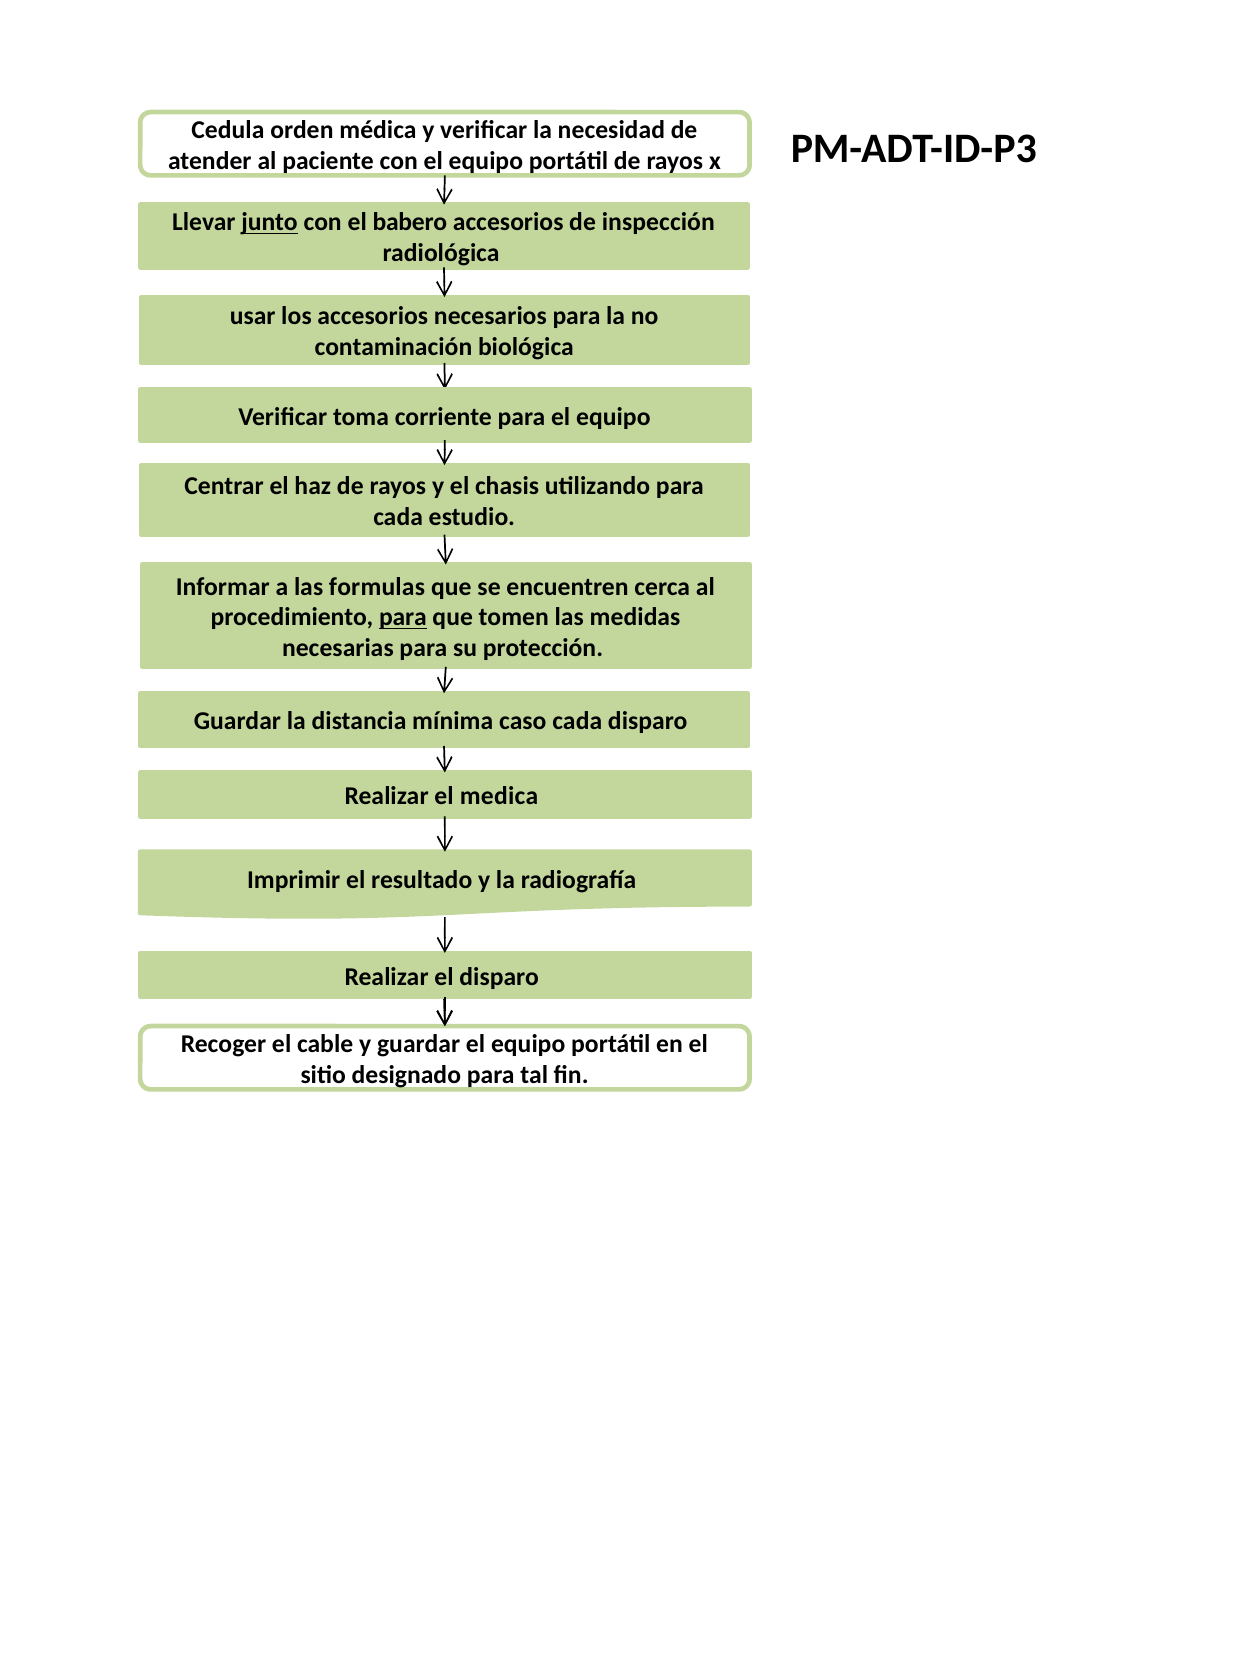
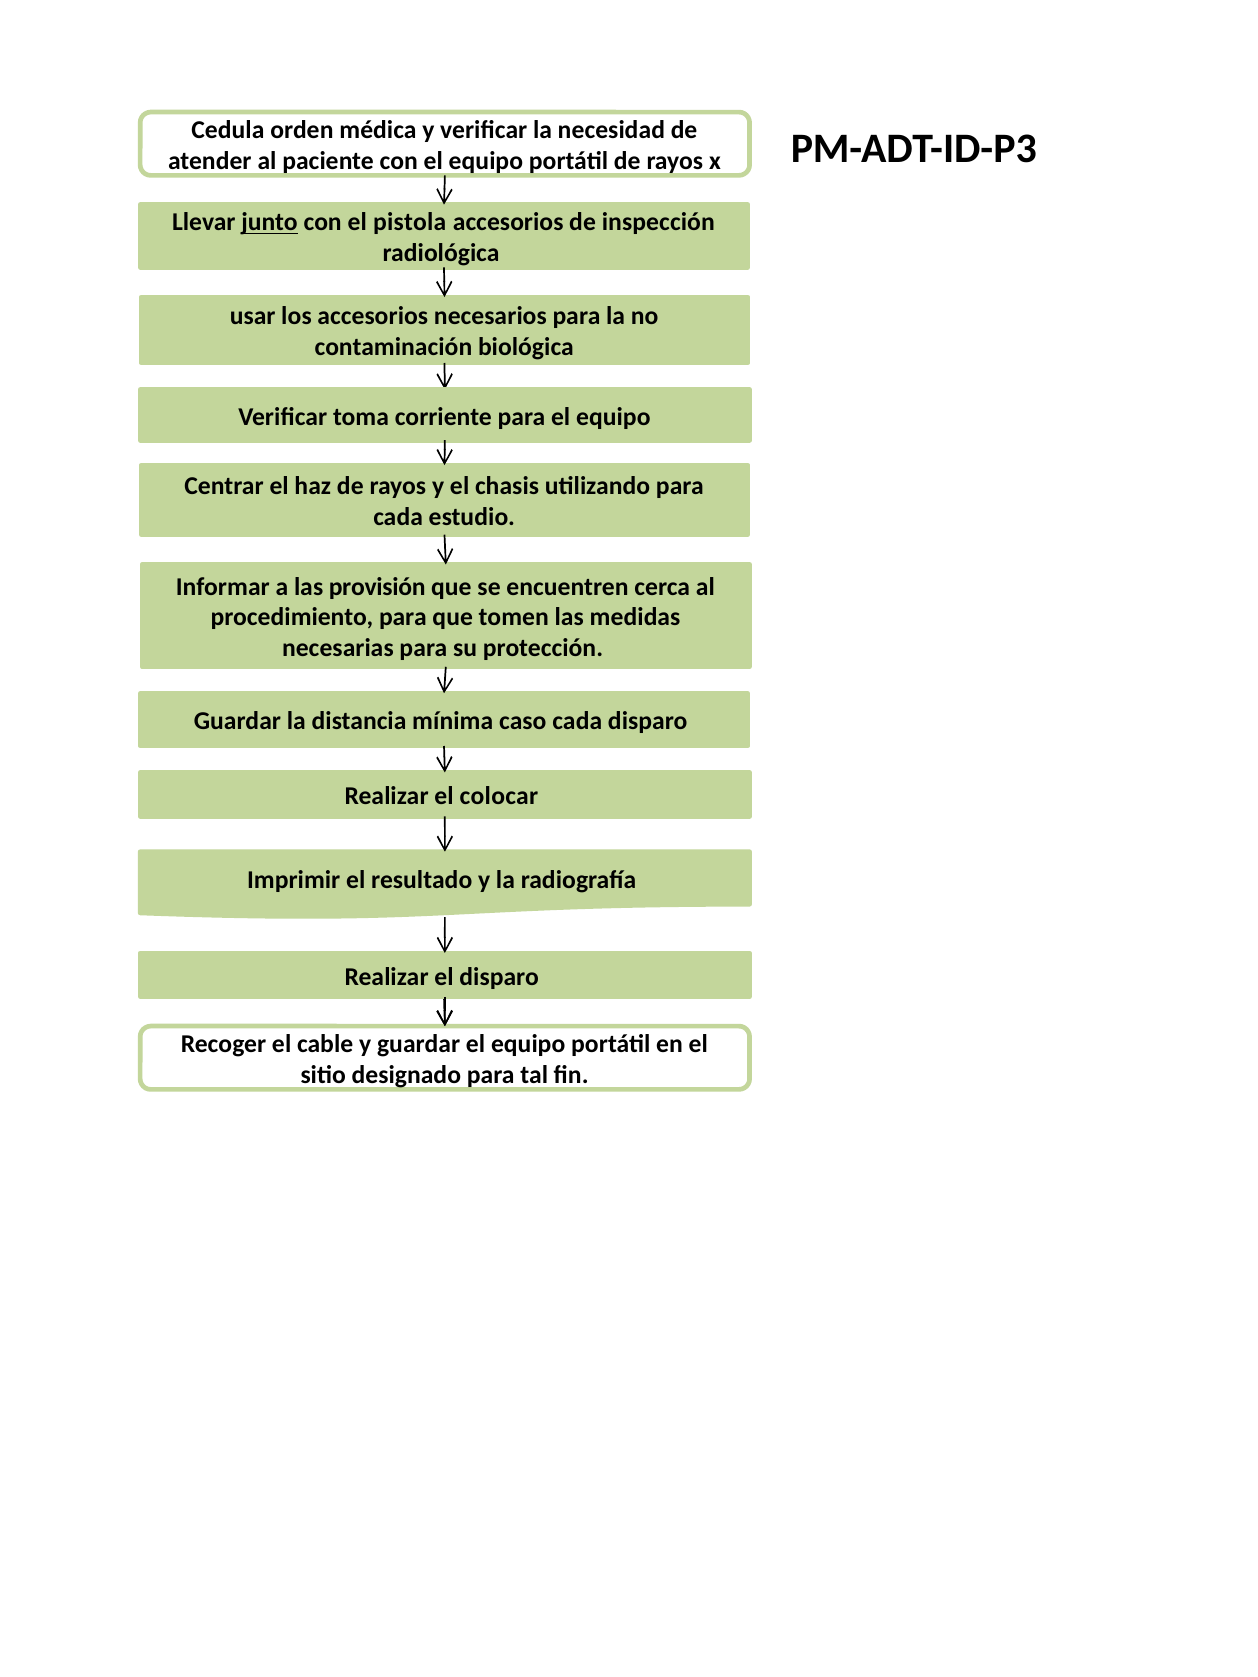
babero: babero -> pistola (410, 222)
formulas: formulas -> provisión (377, 587)
para underline: present -> none (403, 618)
medica: medica -> colocar (499, 796)
